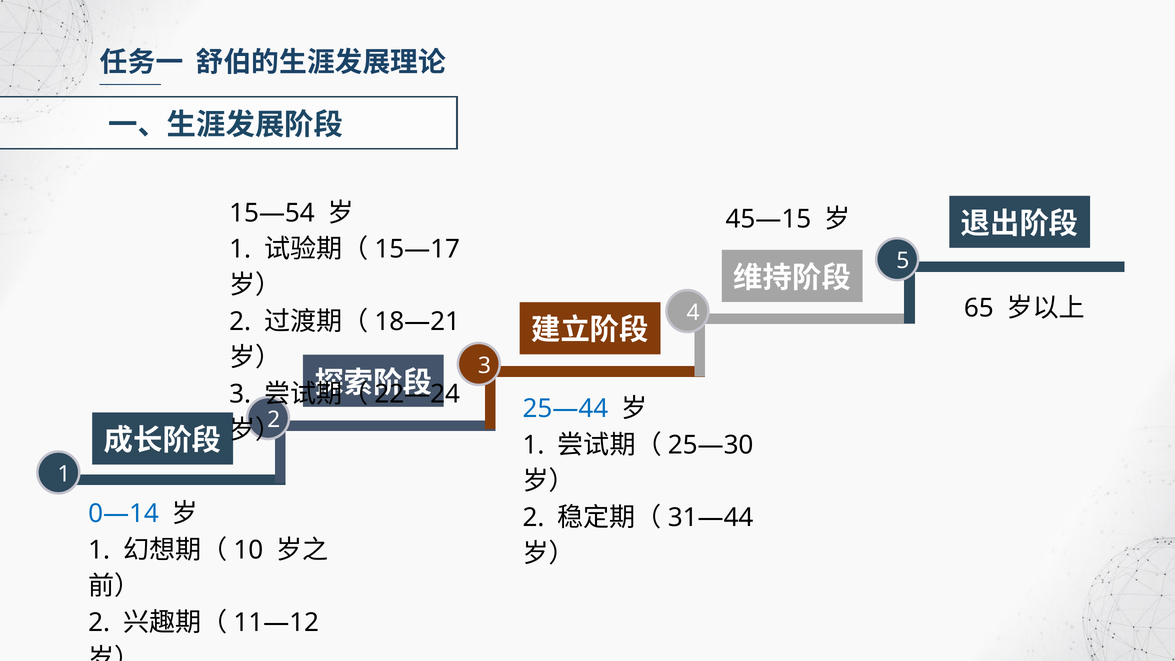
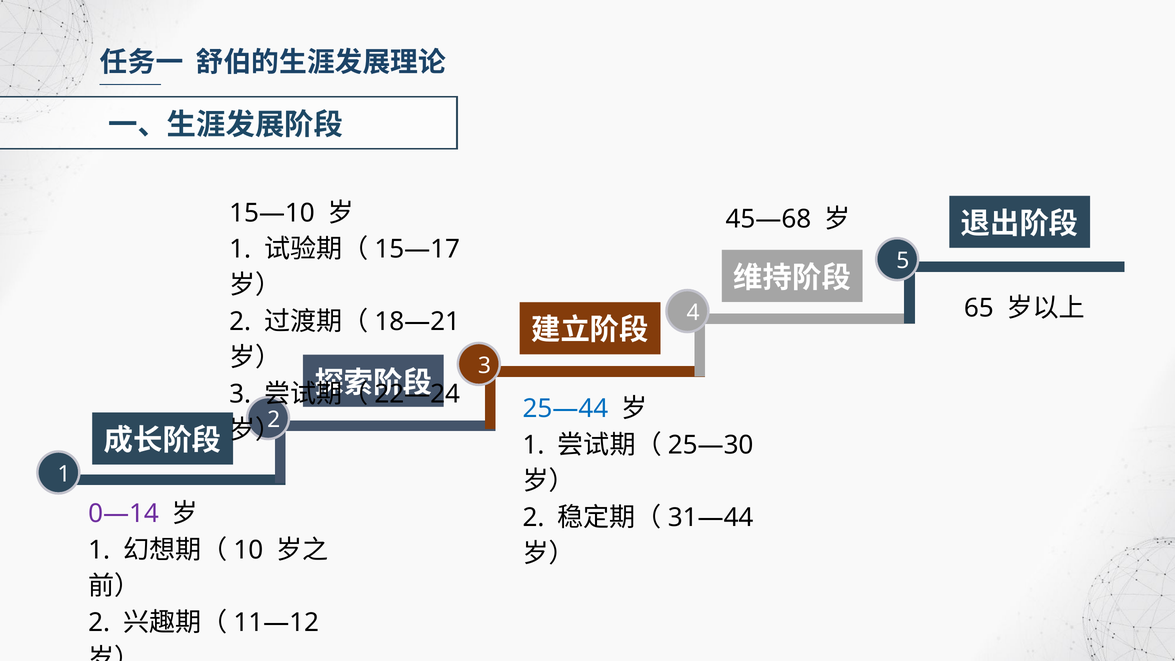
15—54: 15—54 -> 15—10 (272, 213)
45—15: 45—15 -> 45—68 (768, 219)
0—14 colour: blue -> purple (124, 514)
